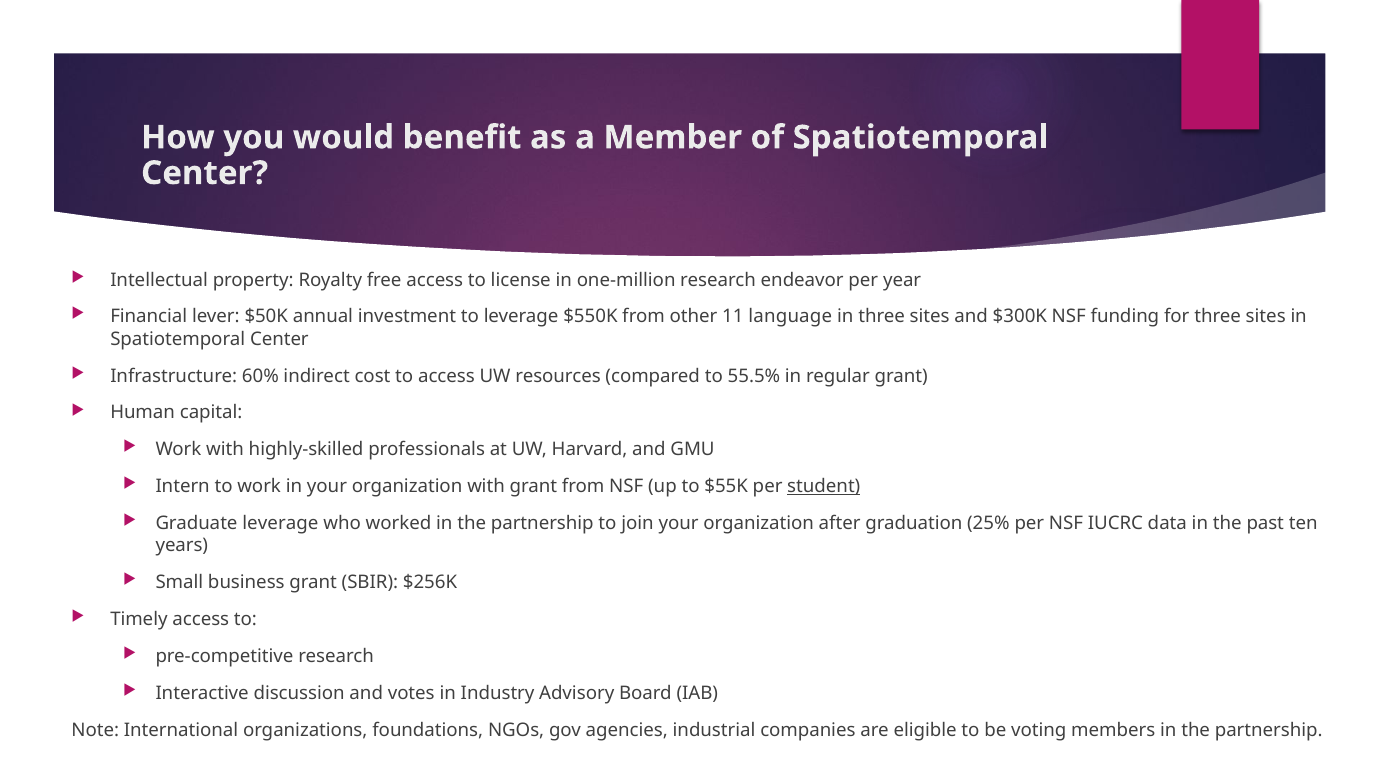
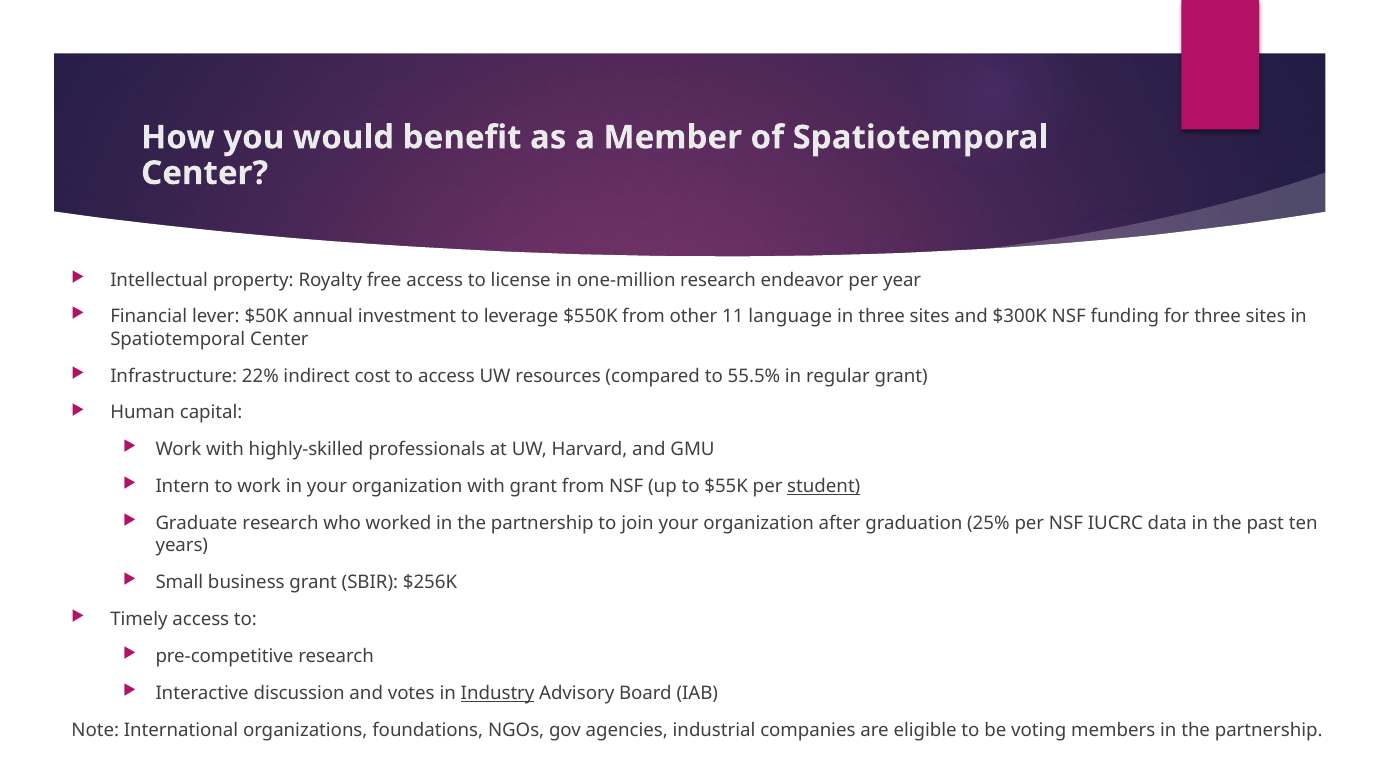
60%: 60% -> 22% (260, 376)
Graduate leverage: leverage -> research (280, 523)
Industry underline: none -> present (498, 693)
